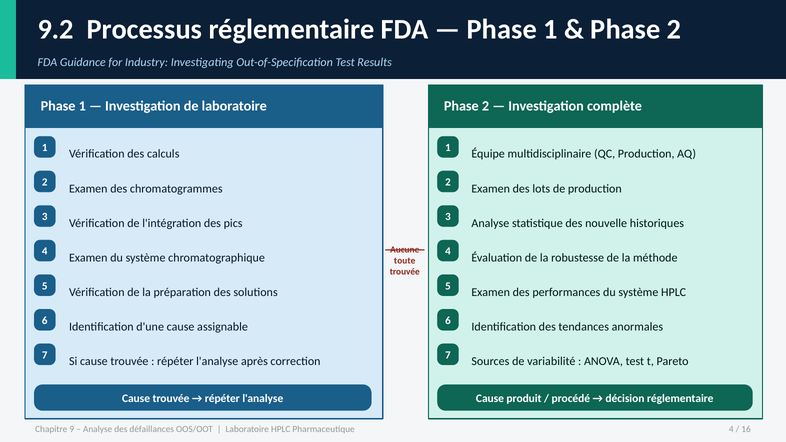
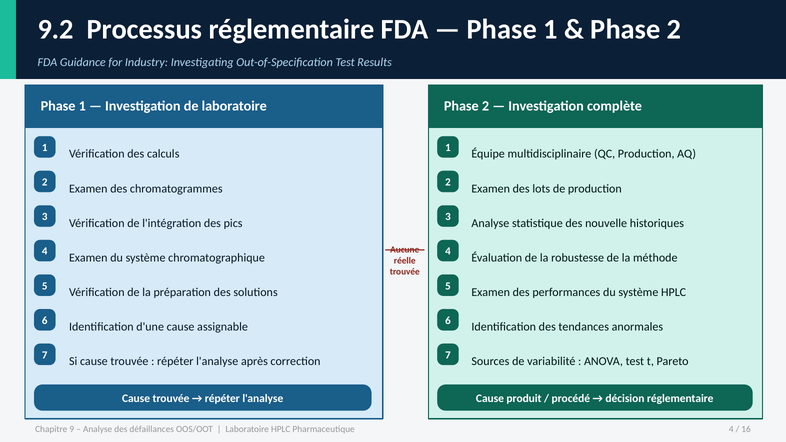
toute: toute -> réelle (405, 261)
